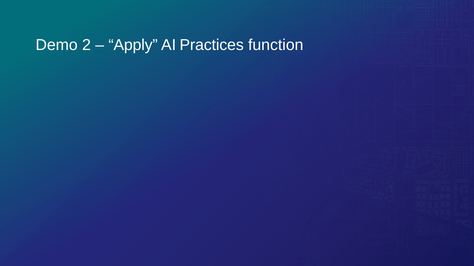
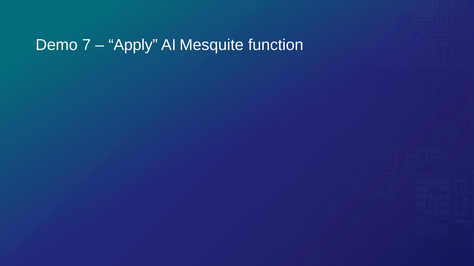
2: 2 -> 7 (86, 45)
Practices: Practices -> Mesquite (212, 45)
